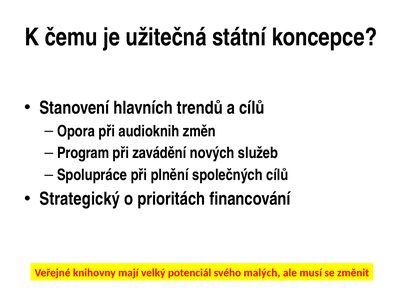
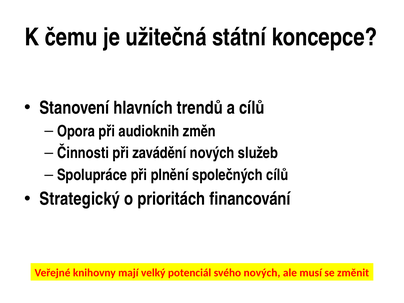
Program: Program -> Činnosti (83, 153)
svého malých: malých -> nových (262, 273)
